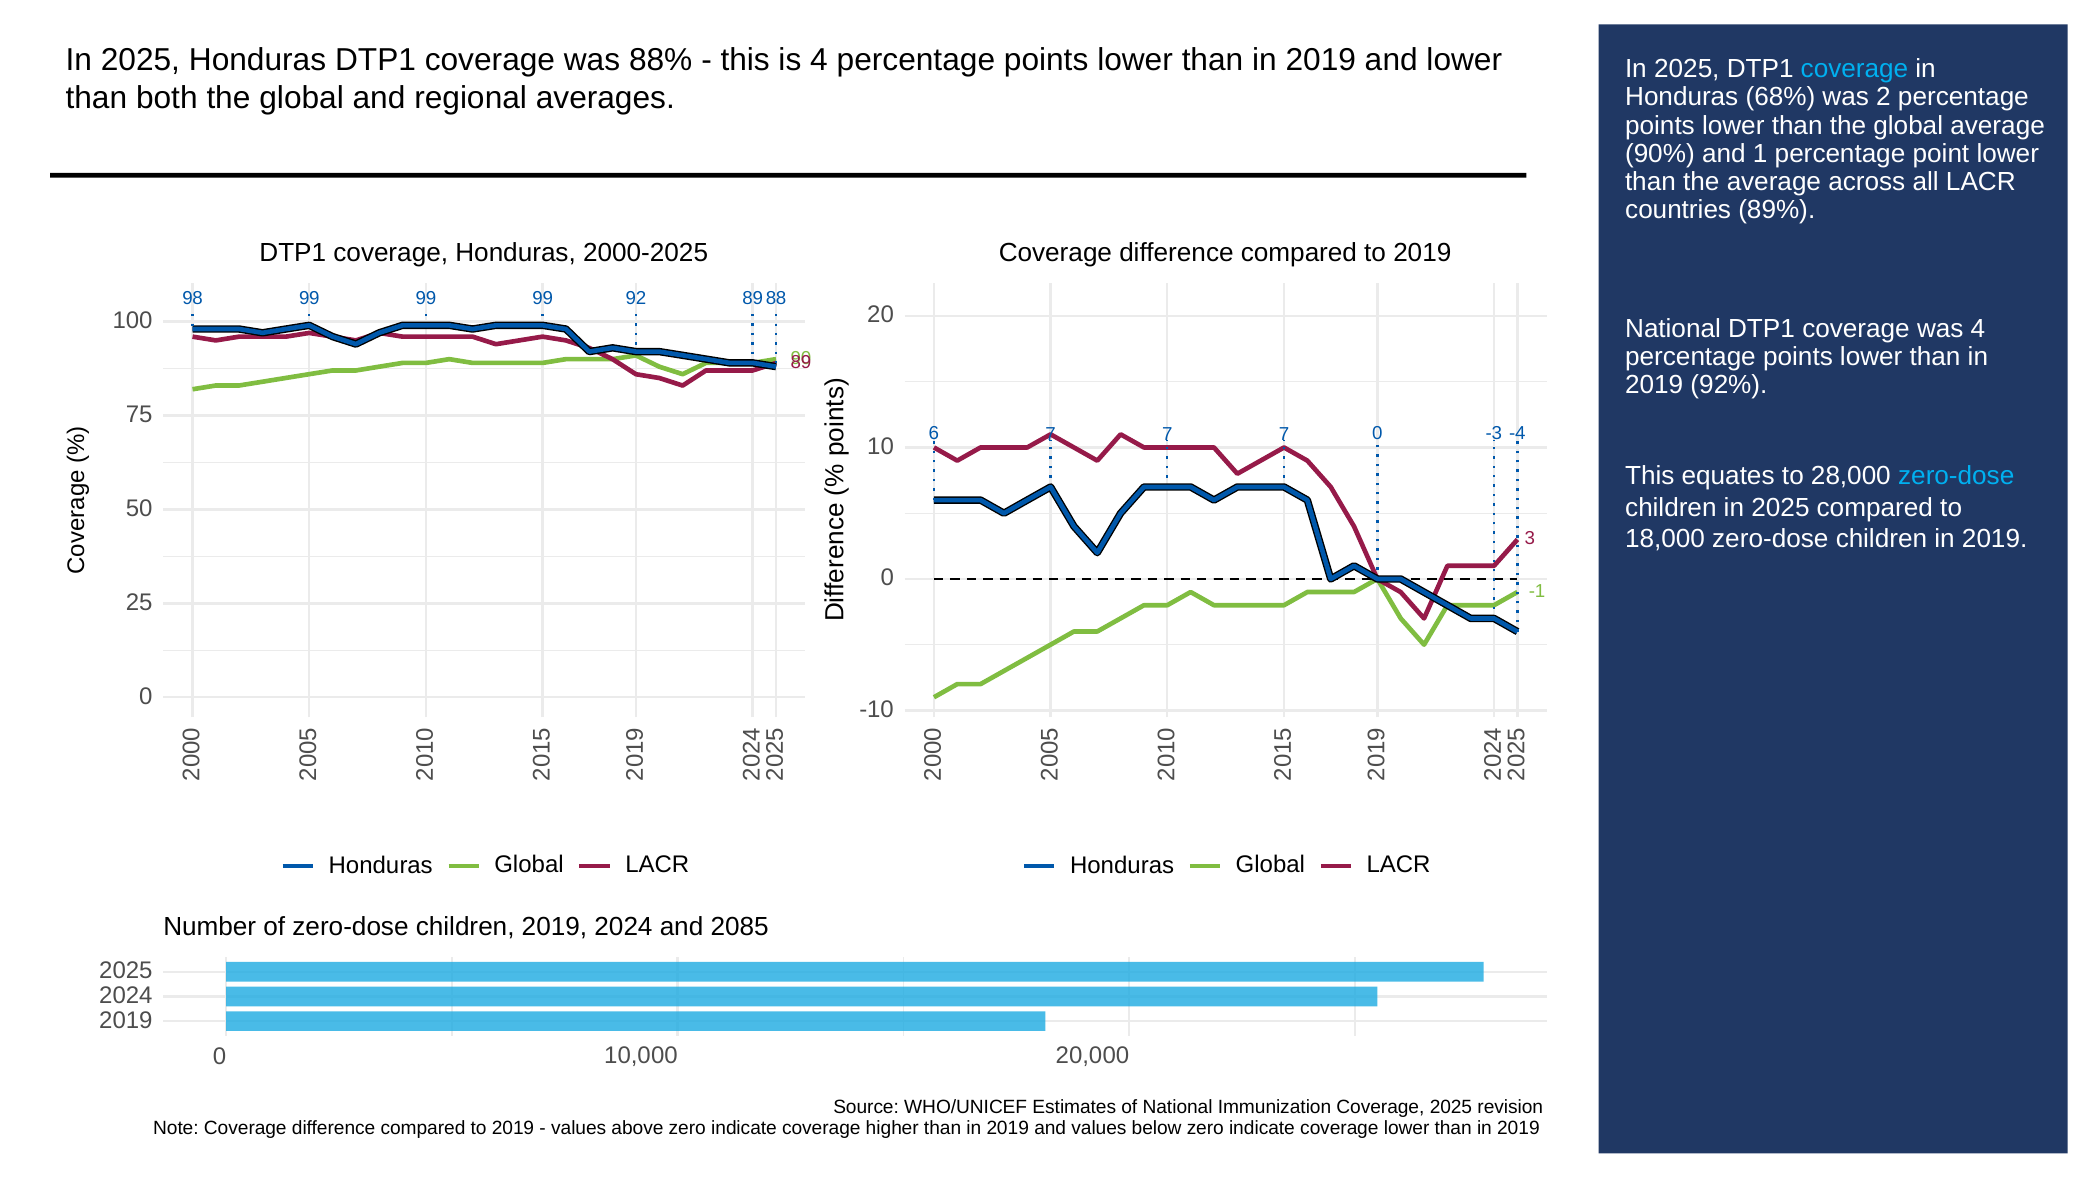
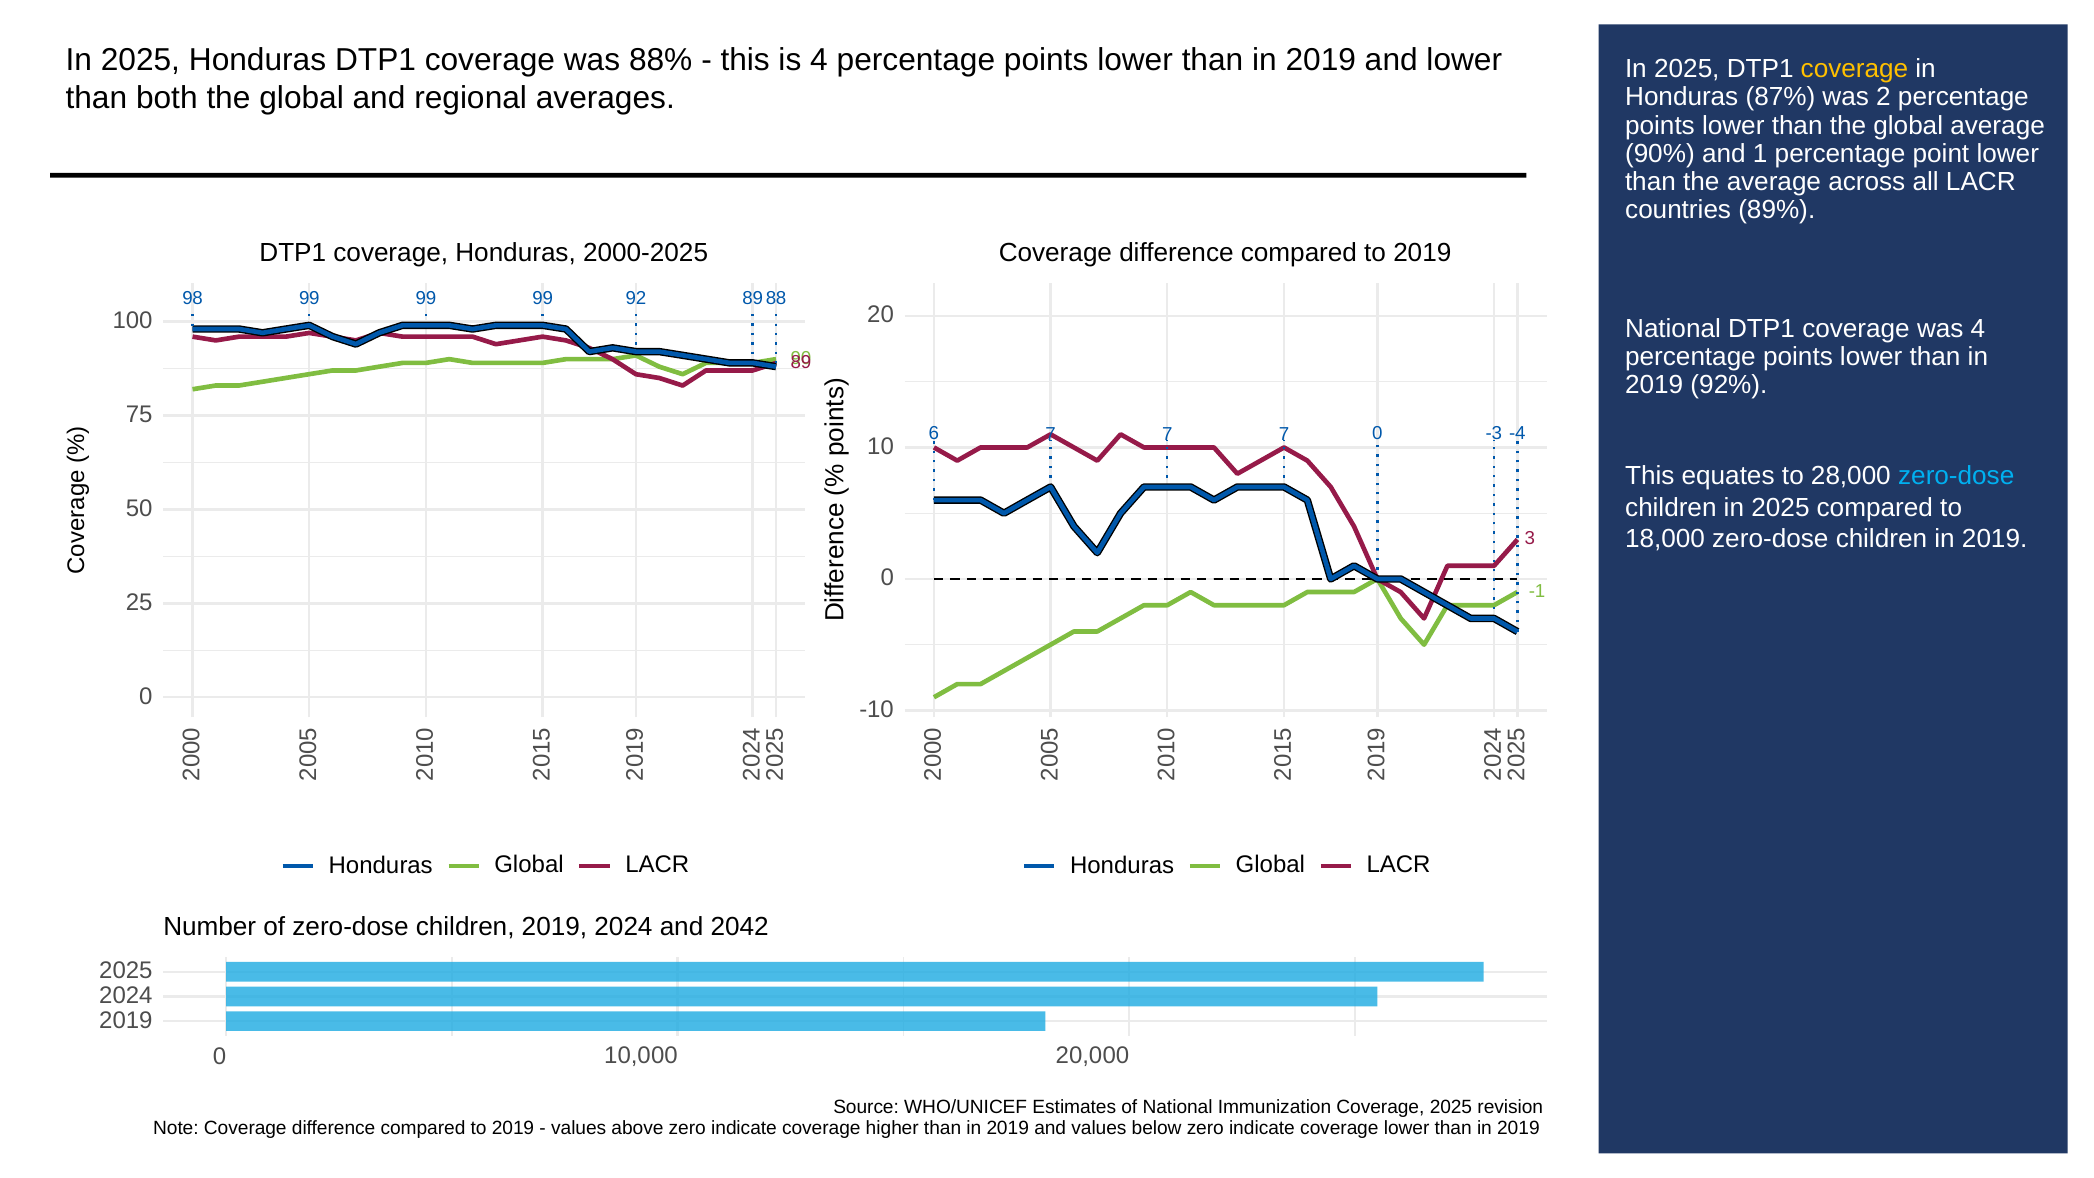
coverage colour: light blue -> yellow (1854, 69)
68%: 68% -> 87% (1780, 97)
2085: 2085 -> 2042 (740, 927)
